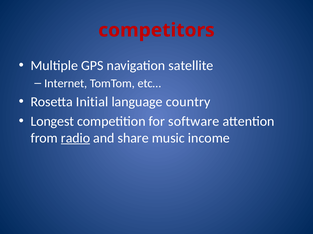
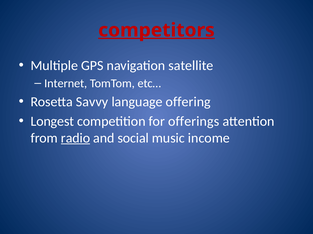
competitors underline: none -> present (156, 30)
Initial: Initial -> Savvy (92, 102)
country: country -> offering (188, 102)
software: software -> offerings (194, 122)
share: share -> social (133, 138)
